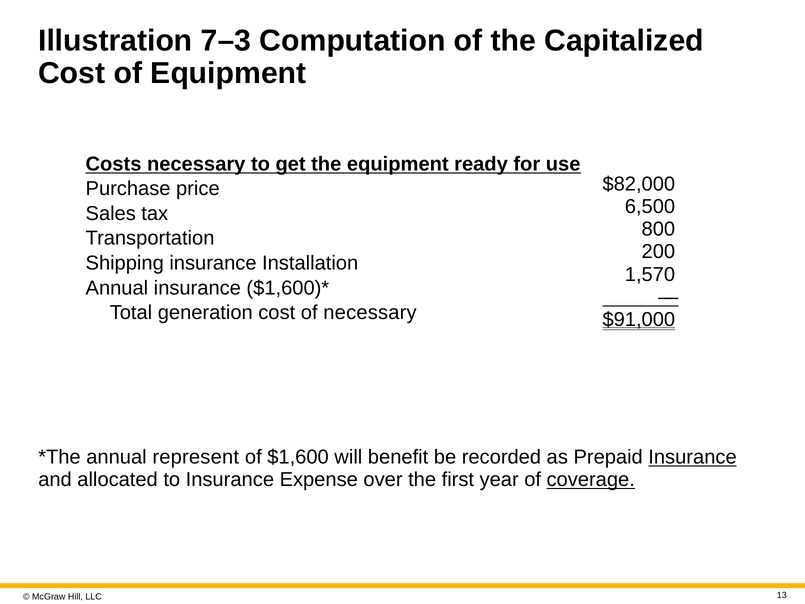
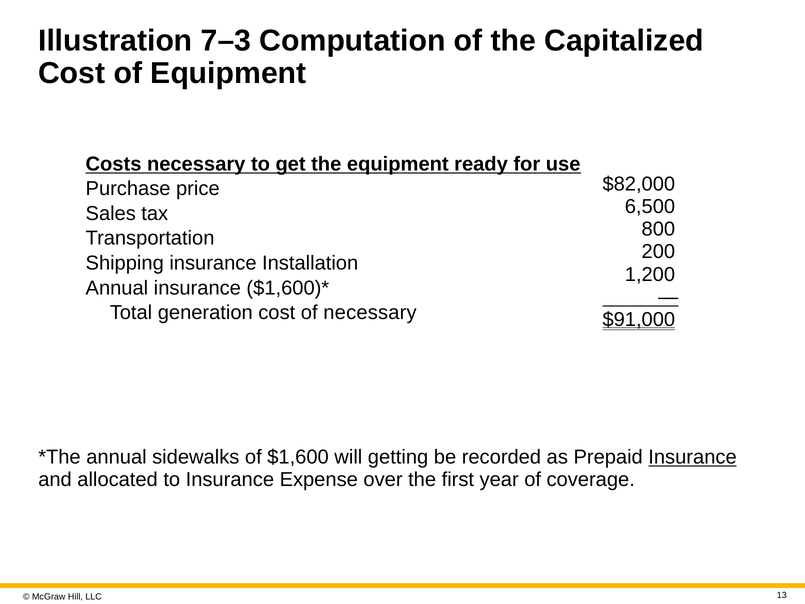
1,570: 1,570 -> 1,200 (650, 274)
represent: represent -> sidewalks (196, 457)
benefit: benefit -> getting (398, 457)
coverage underline: present -> none (591, 480)
